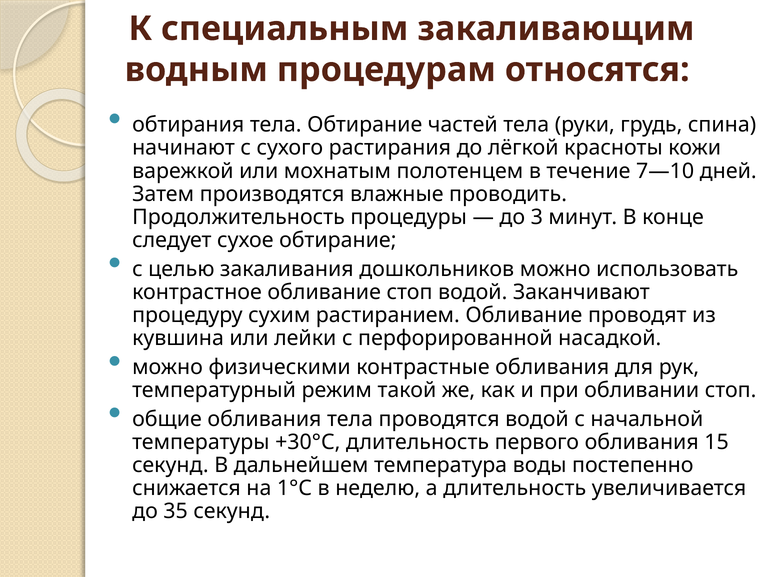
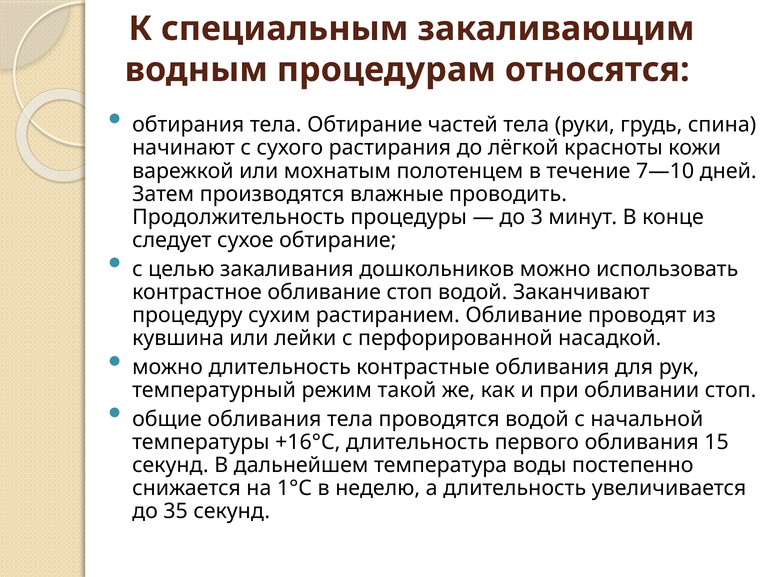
можно физическими: физическими -> длительность (280, 367)
+30°С: +30°С -> +16°С (308, 442)
